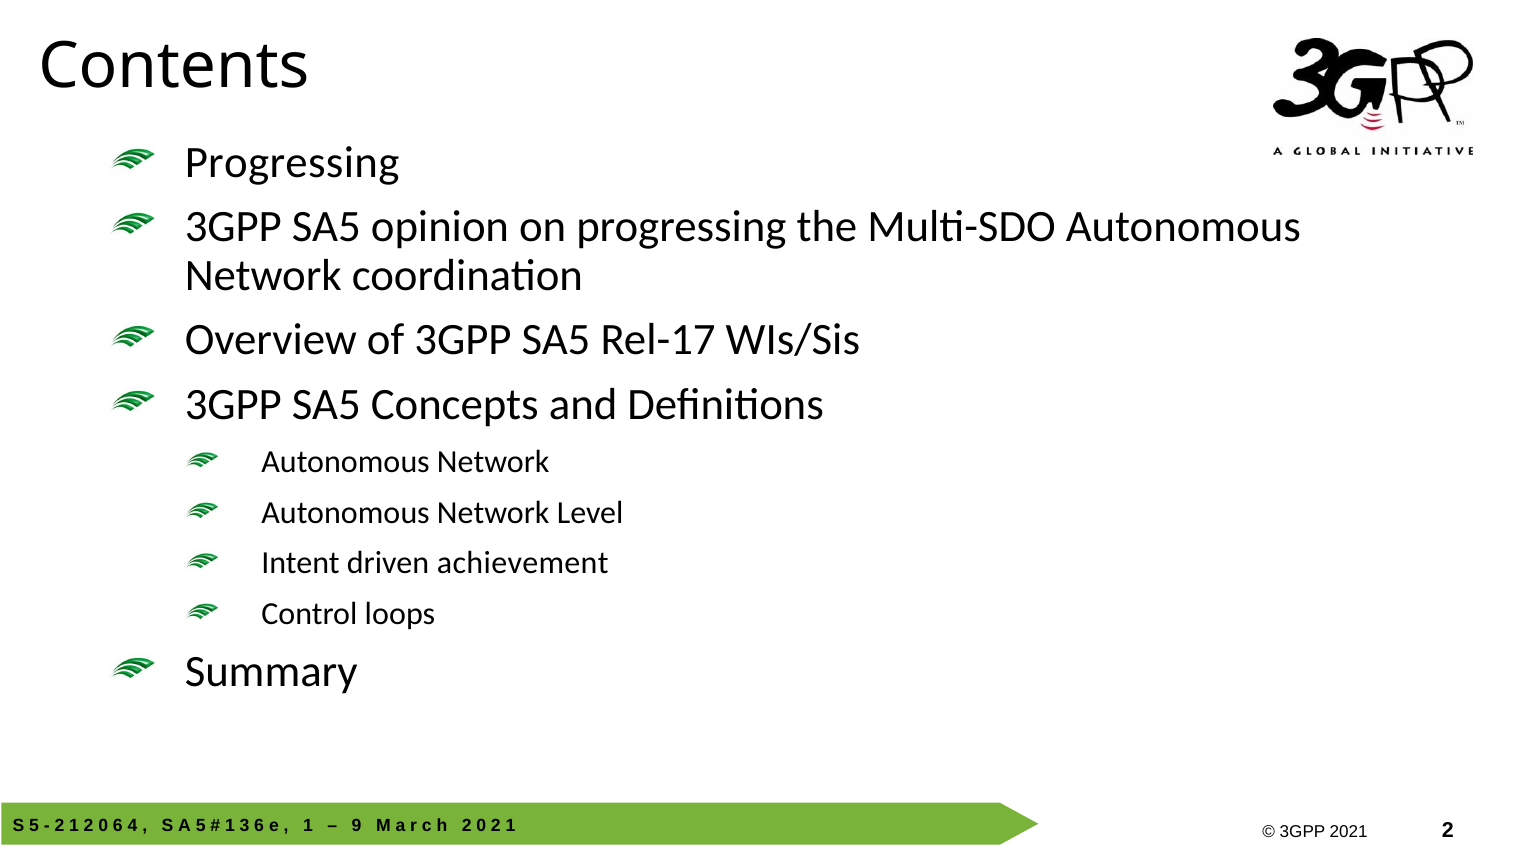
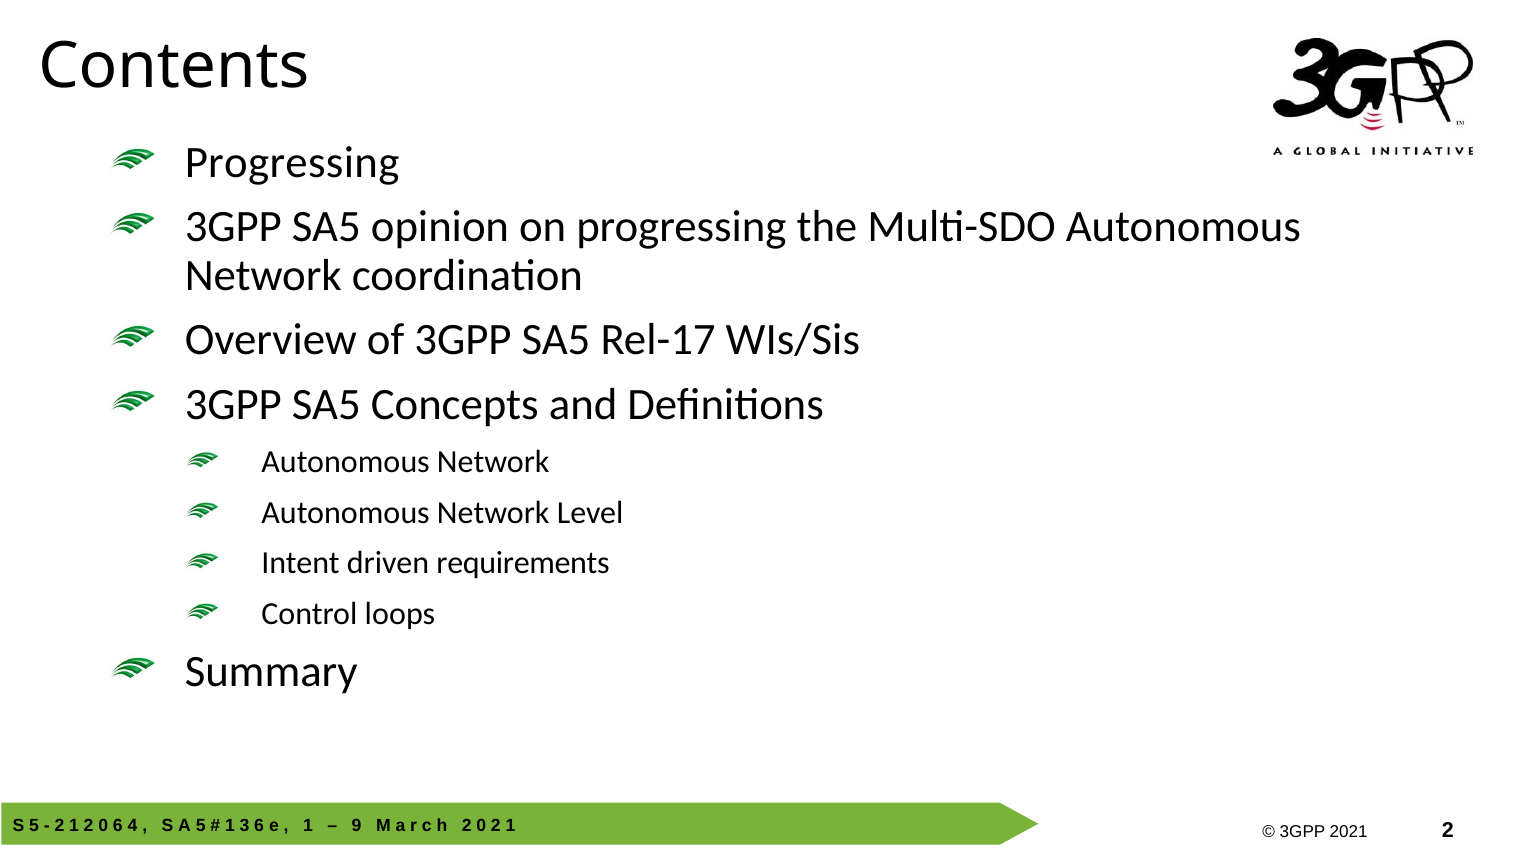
achievement: achievement -> requirements (523, 563)
